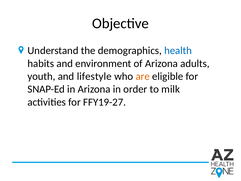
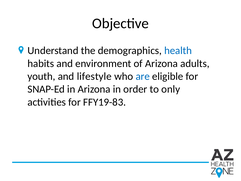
are colour: orange -> blue (143, 76)
milk: milk -> only (171, 89)
FFY19-27: FFY19-27 -> FFY19-83 (105, 102)
